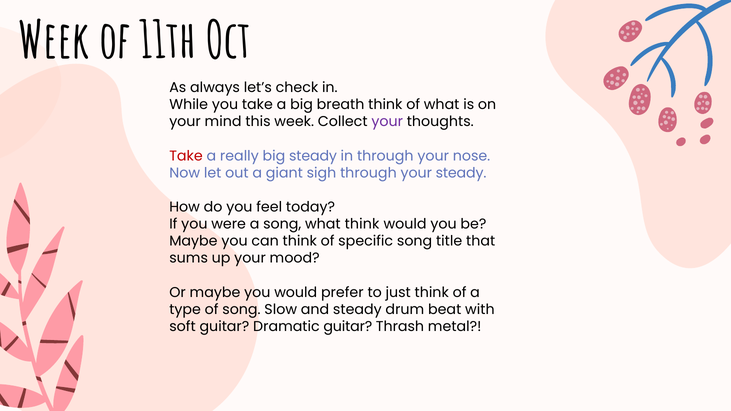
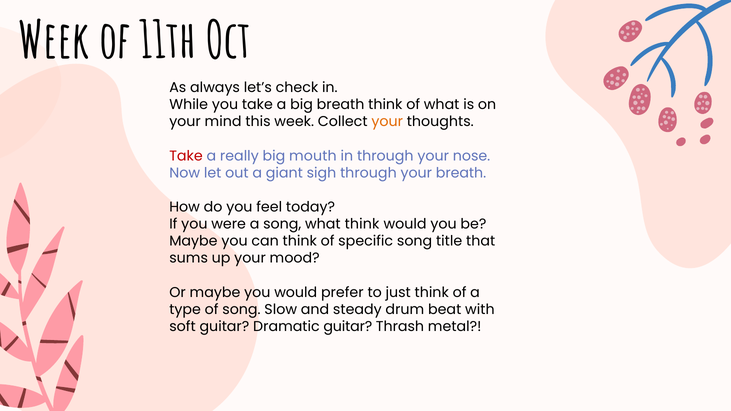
your colour: purple -> orange (387, 122)
big steady: steady -> mouth (313, 156)
your steady: steady -> breath (461, 173)
